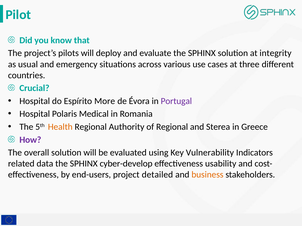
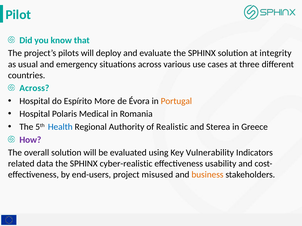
Crucial: Crucial -> Across (34, 88)
Portugal colour: purple -> orange (176, 101)
Health colour: orange -> blue (60, 127)
of Regional: Regional -> Realistic (172, 127)
cyber-develop: cyber-develop -> cyber-realistic (126, 164)
detailed: detailed -> misused (157, 175)
